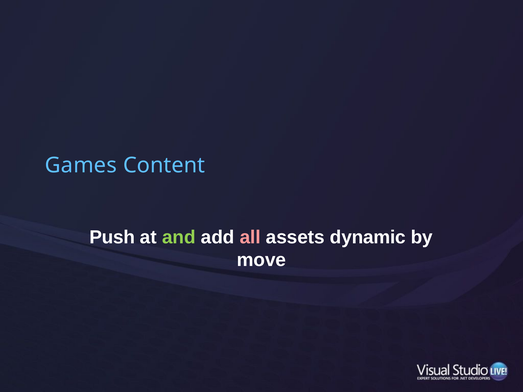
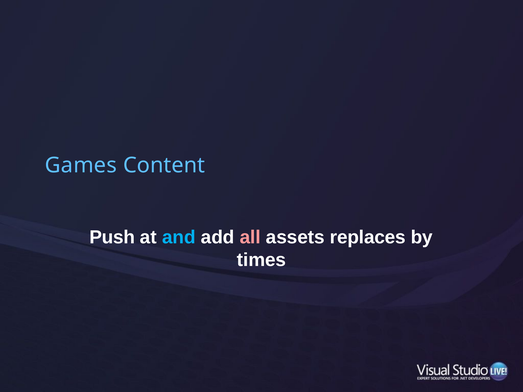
and colour: light green -> light blue (179, 238)
dynamic: dynamic -> replaces (368, 238)
move: move -> times (261, 260)
